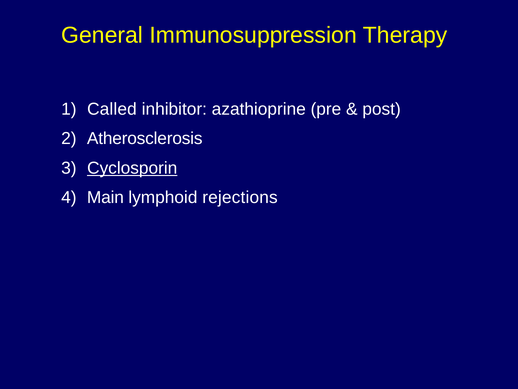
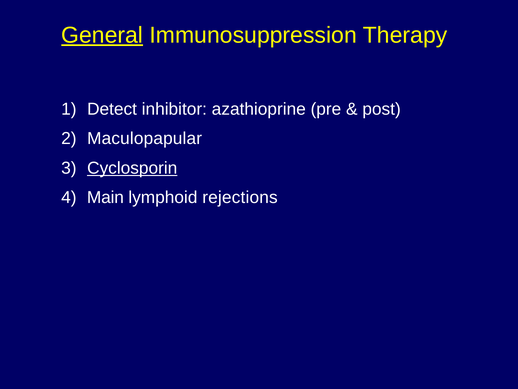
General underline: none -> present (102, 35)
Called: Called -> Detect (112, 109)
Atherosclerosis: Atherosclerosis -> Maculopapular (145, 138)
